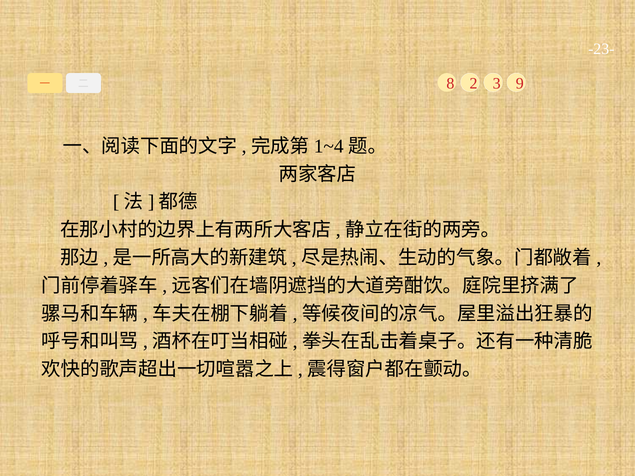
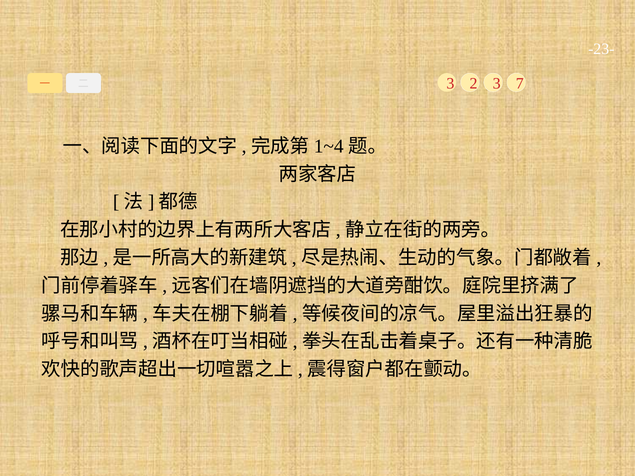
8: 8 -> 3 (450, 84)
9: 9 -> 7 (520, 84)
